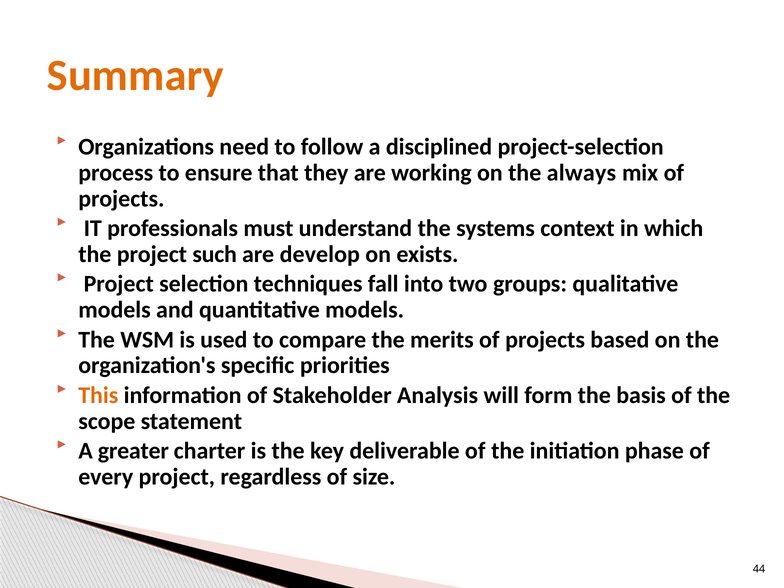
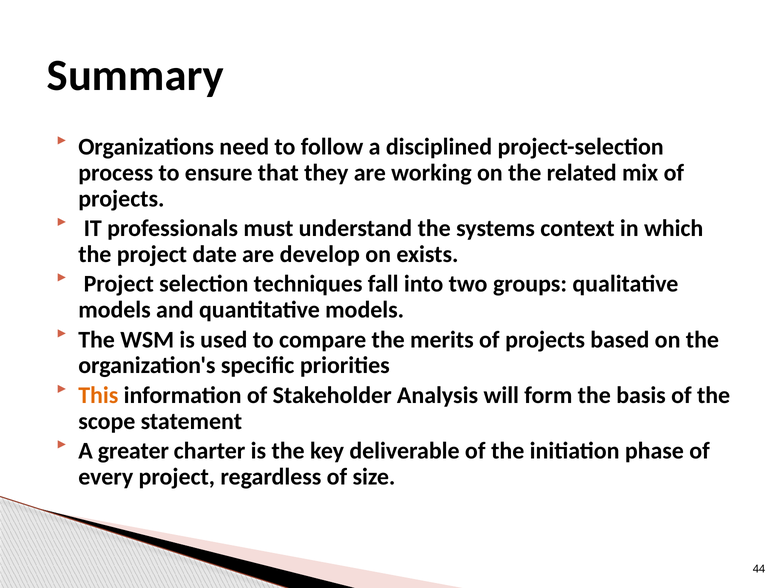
Summary colour: orange -> black (135, 76)
always: always -> related (582, 173)
such: such -> date (215, 254)
